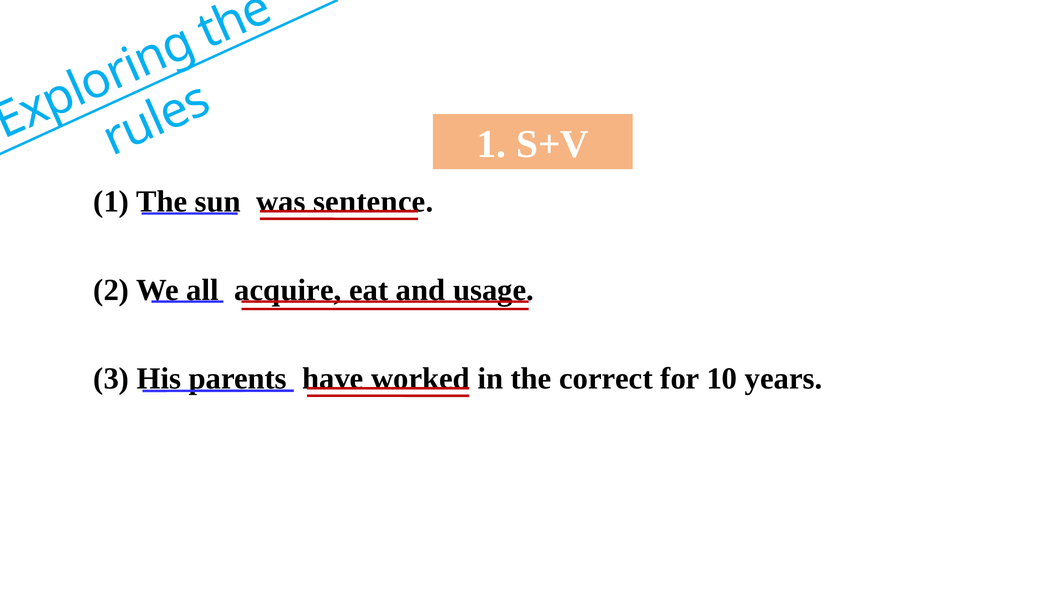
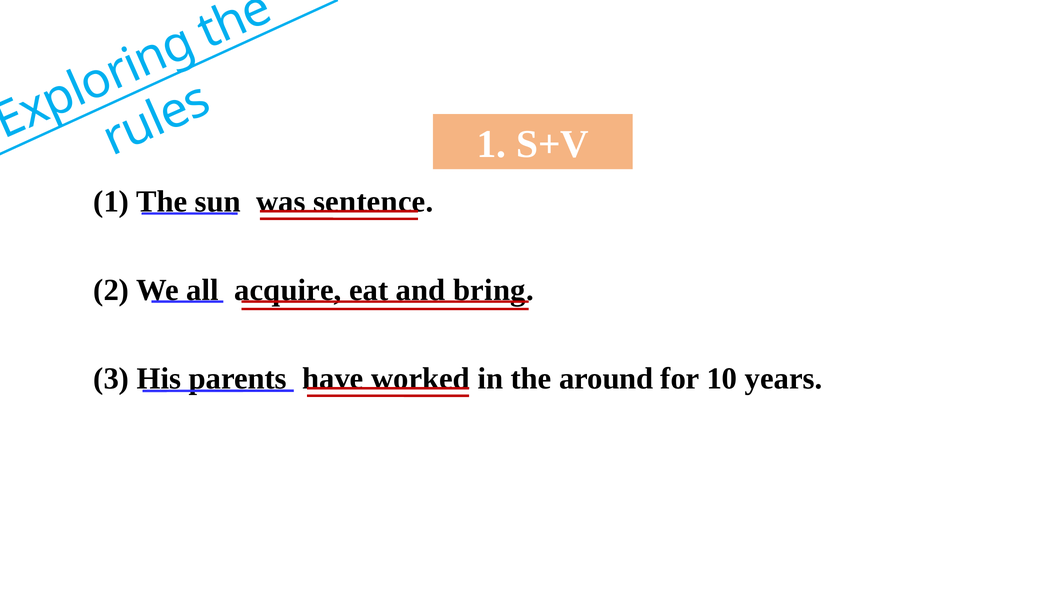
usage: usage -> bring (493, 290)
correct: correct -> around (606, 379)
